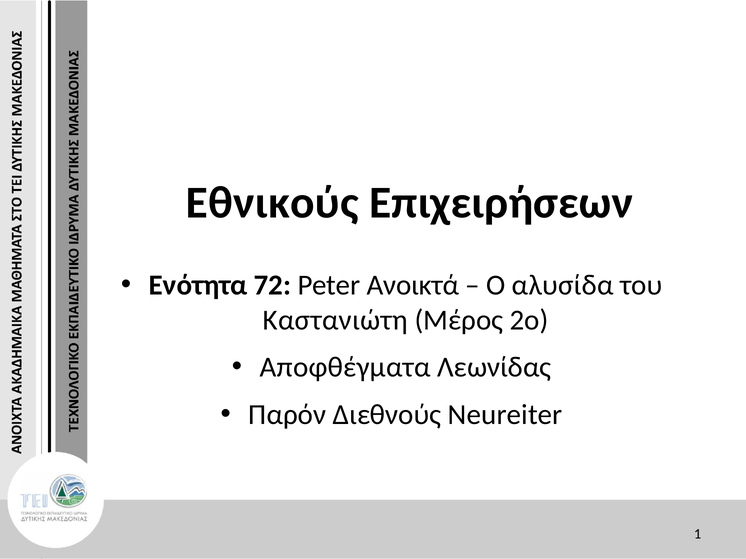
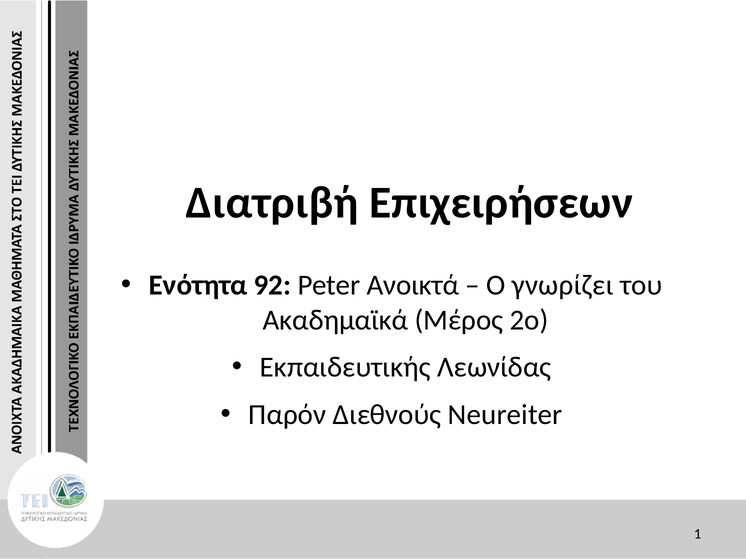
Εθνικούς: Εθνικούς -> Διατριβή (272, 203)
72: 72 -> 92 (272, 286)
αλυσίδα: αλυσίδα -> γνωρίζει (563, 286)
Καστανιώτη: Καστανιώτη -> Ακαδημαϊκά (336, 320)
Αποφθέγματα: Αποφθέγματα -> Εκπαιδευτικής (345, 368)
